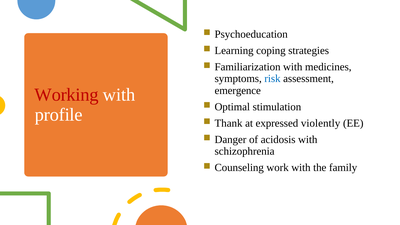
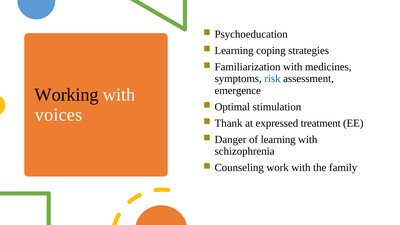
Working colour: red -> black (67, 95)
profile: profile -> voices (59, 115)
violently: violently -> treatment (321, 123)
of acidosis: acidosis -> learning (278, 140)
